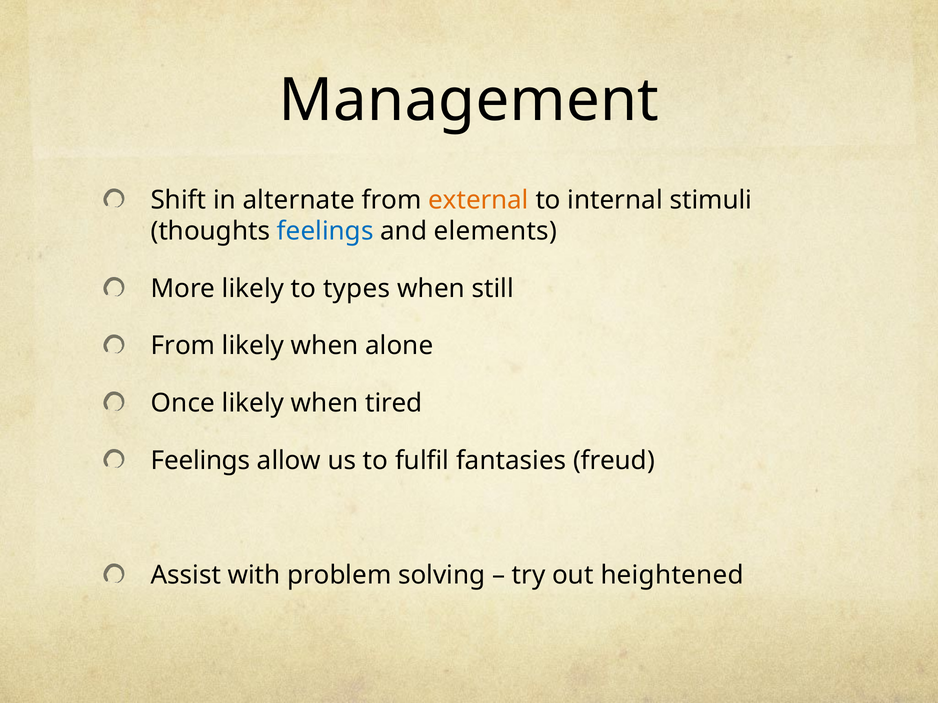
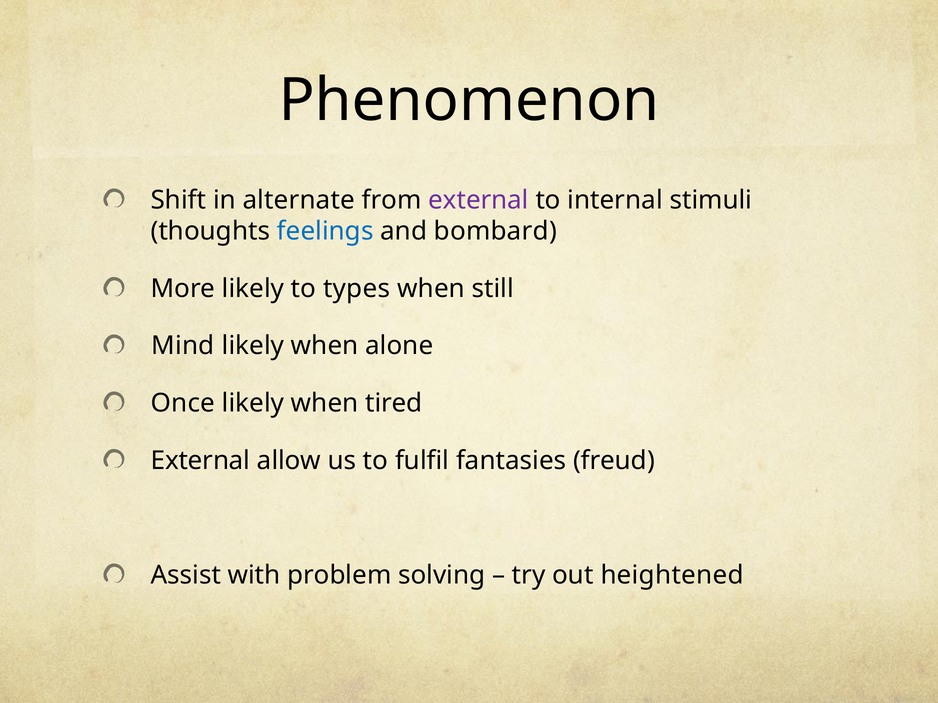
Management: Management -> Phenomenon (469, 100)
external colour: orange -> purple (478, 200)
elements: elements -> bombard (495, 231)
From: From -> Mind (183, 346)
Feelings: Feelings -> External (200, 461)
